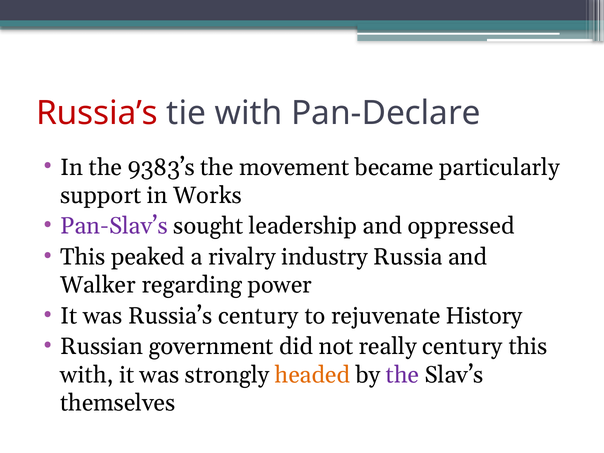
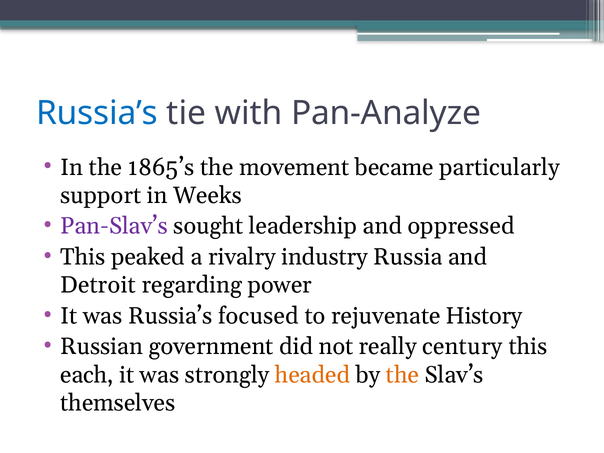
Russia’s colour: red -> blue (97, 113)
Pan-Declare: Pan-Declare -> Pan-Analyze (386, 113)
9383’s: 9383’s -> 1865’s (161, 167)
Works: Works -> Weeks (208, 195)
Walker: Walker -> Detroit (98, 285)
Russia’s century: century -> focused (258, 316)
with: with -> each (87, 375)
the colour: purple -> orange (403, 375)
